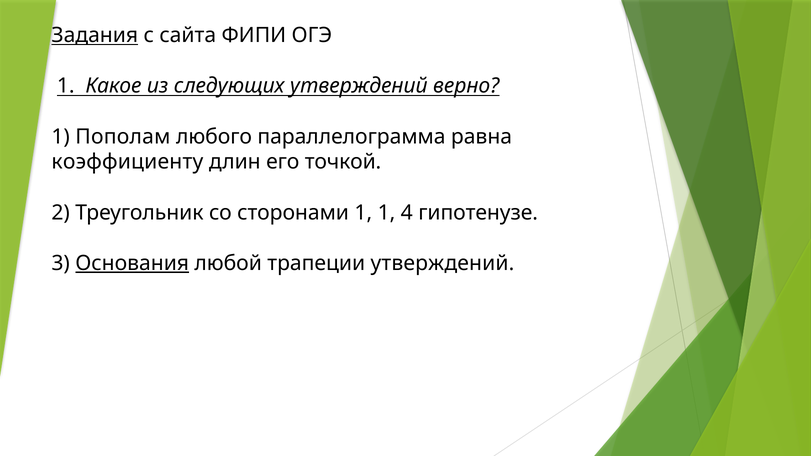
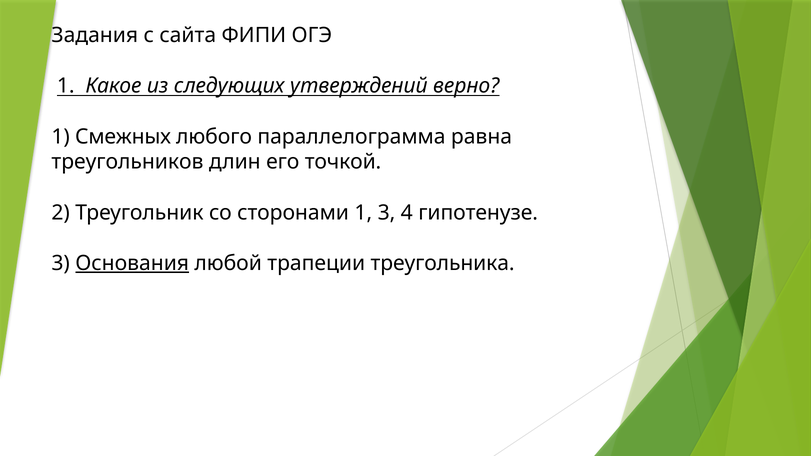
Задания underline: present -> none (95, 35)
Пополам: Пополам -> Смежных (123, 137)
коэффициенту: коэффициенту -> треугольников (127, 162)
1 1: 1 -> 3 (386, 213)
трапеции утверждений: утверждений -> треугольника (443, 263)
